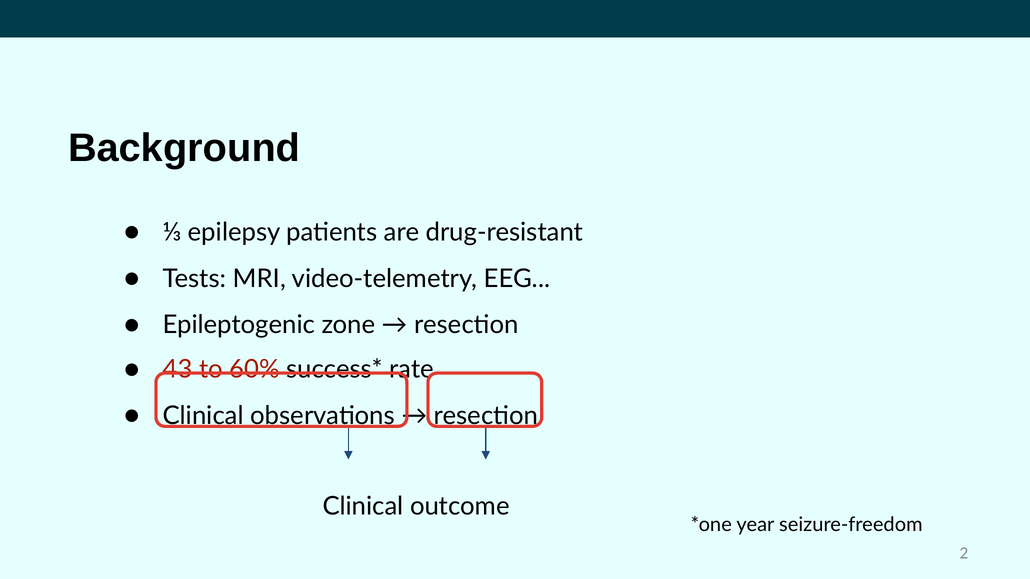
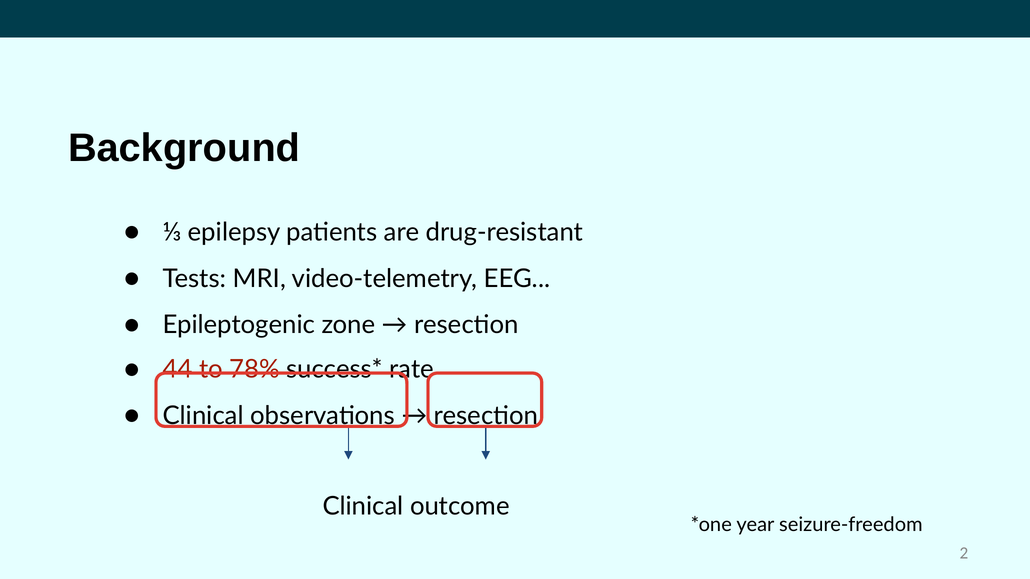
43: 43 -> 44 (178, 370)
60%: 60% -> 78% (255, 370)
